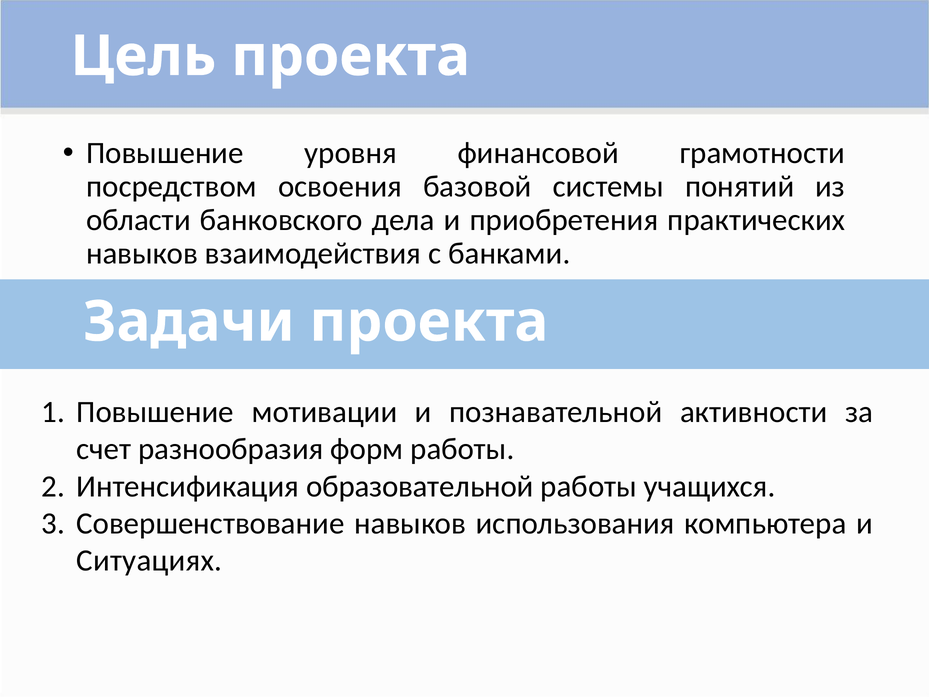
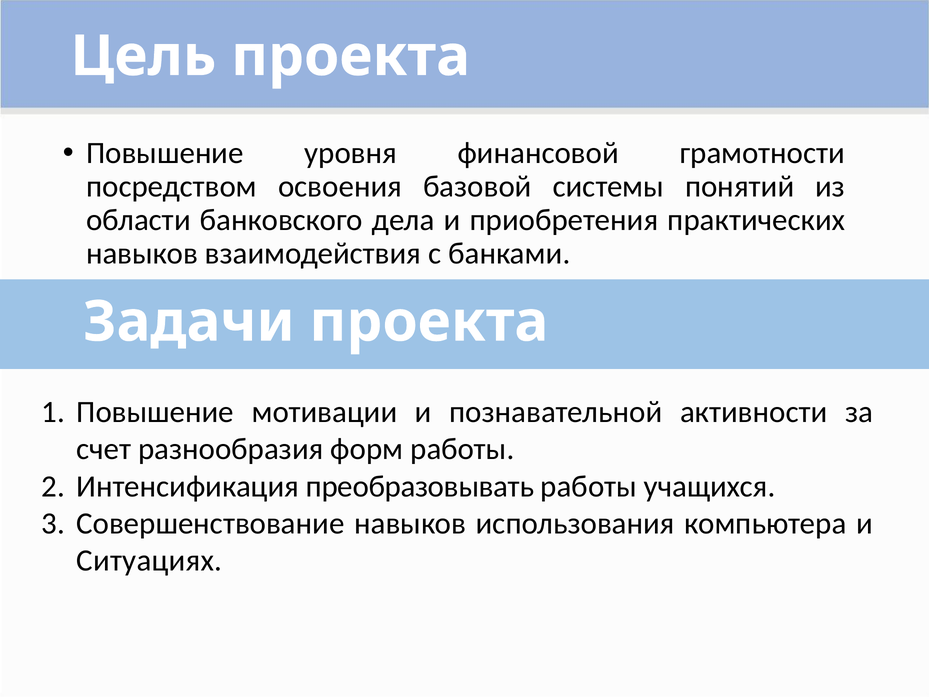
образовательной: образовательной -> преобразовывать (420, 486)
